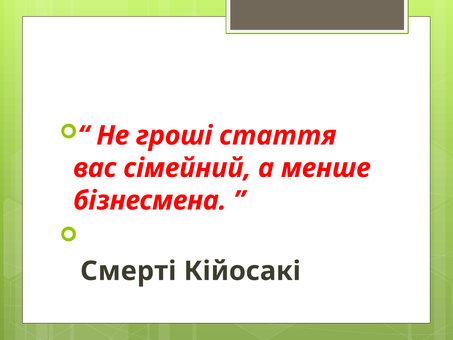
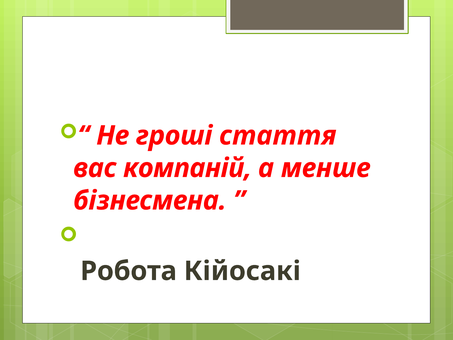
сімейний: сімейний -> компаній (188, 168)
Смерті: Смерті -> Робота (129, 271)
